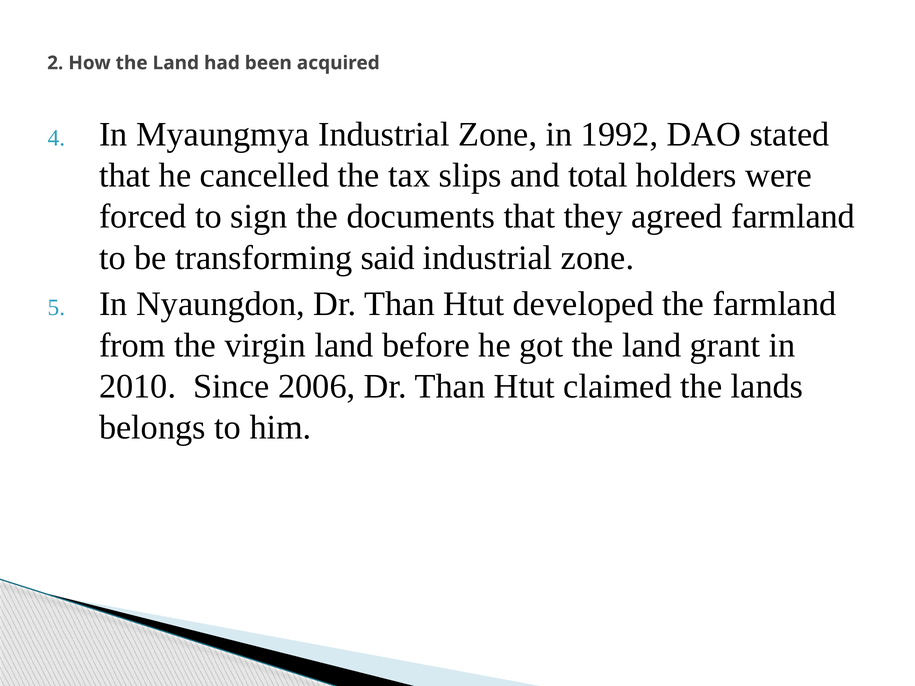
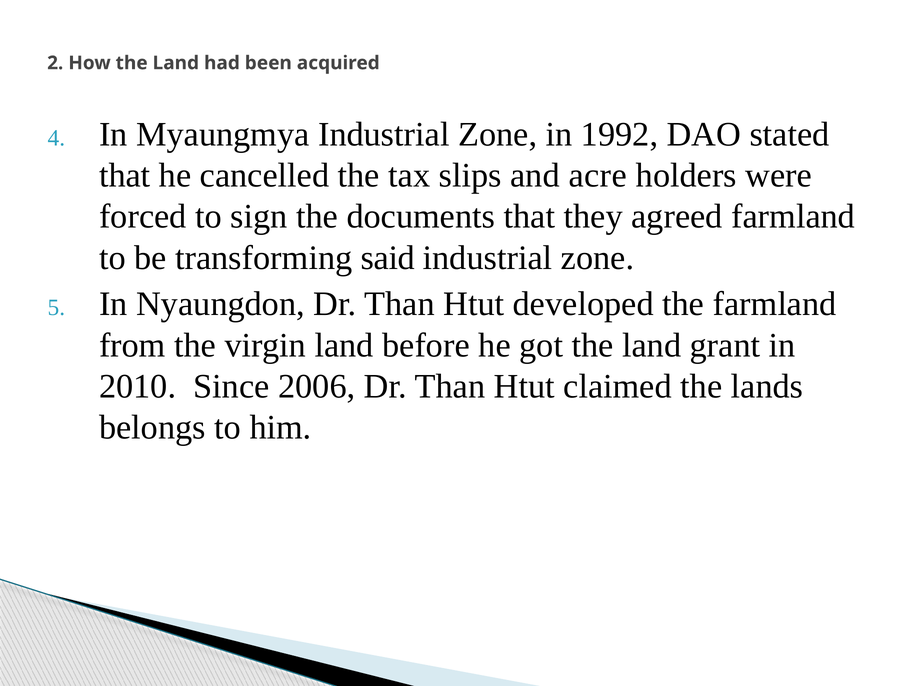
total: total -> acre (598, 175)
